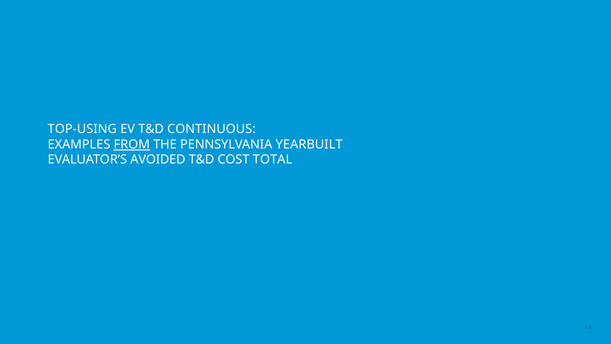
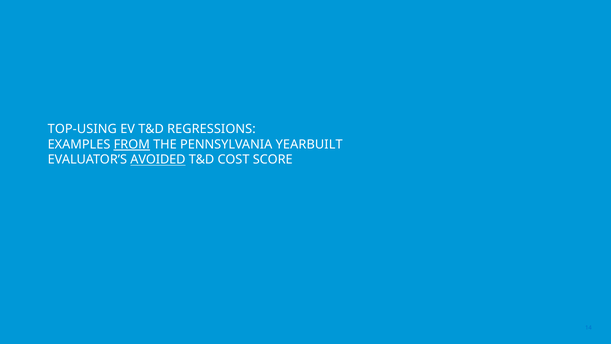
CONTINUOUS: CONTINUOUS -> REGRESSIONS (211, 129)
AVOIDED underline: none -> present (158, 160)
TOTAL: TOTAL -> SCORE (273, 160)
